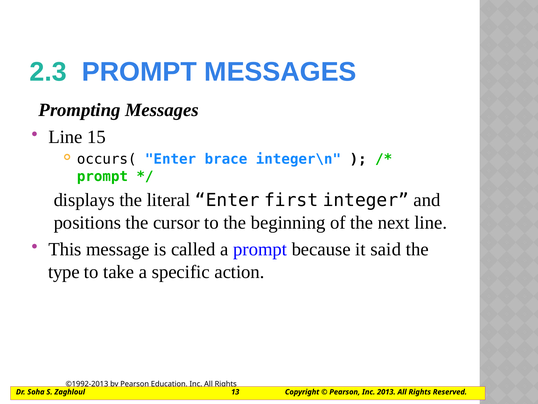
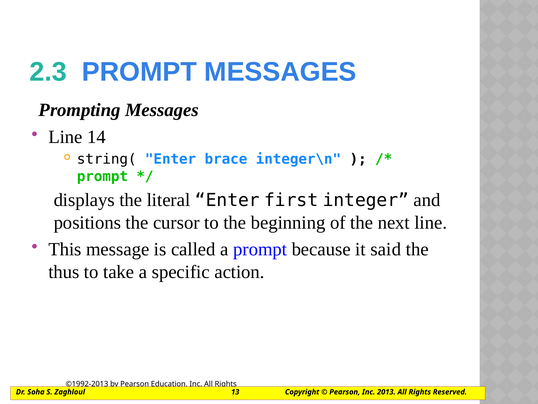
15: 15 -> 14 (96, 137)
occurs(: occurs( -> string( (107, 159)
type: type -> thus (64, 271)
